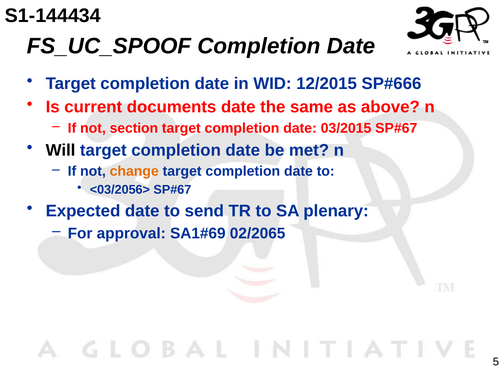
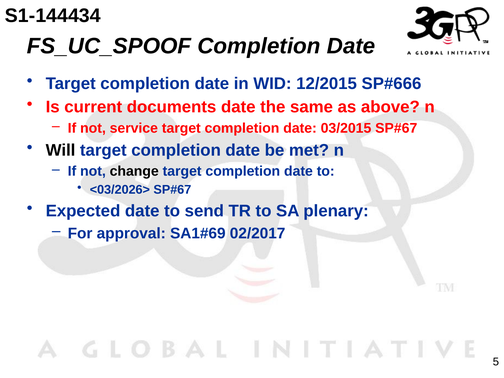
section: section -> service (134, 128)
change colour: orange -> black (134, 171)
<03/2056>: <03/2056> -> <03/2026> (120, 190)
02/2065: 02/2065 -> 02/2017 (258, 233)
